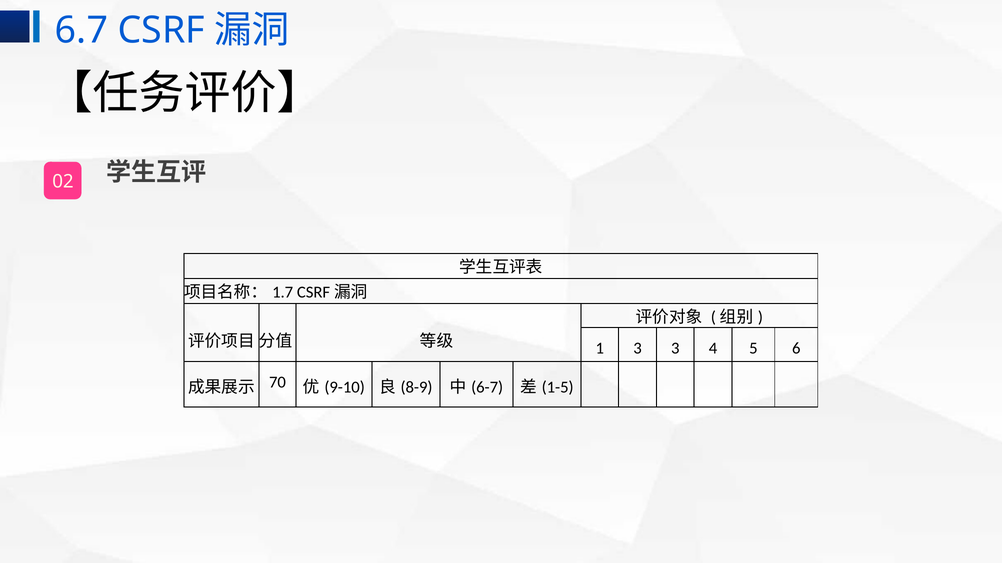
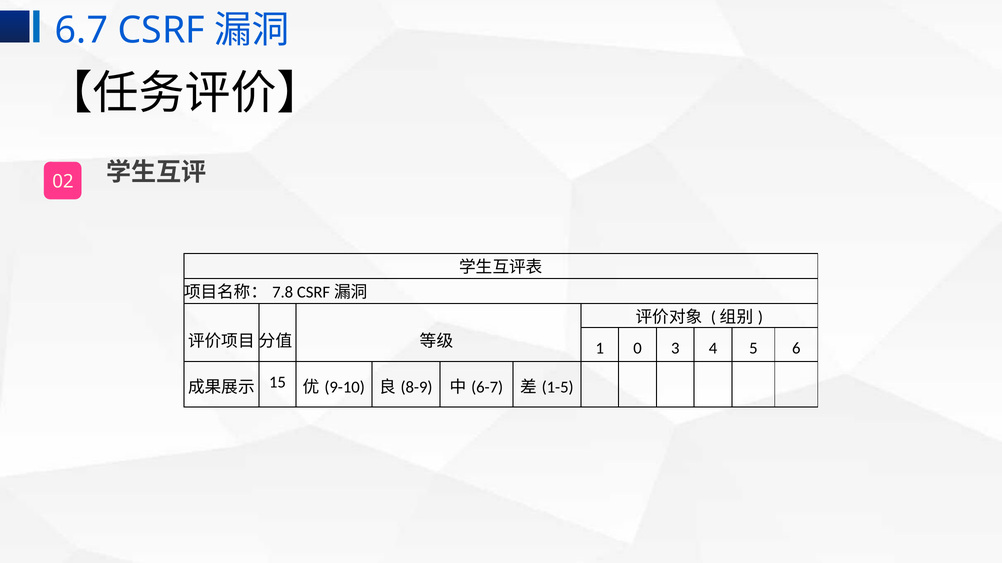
1.7: 1.7 -> 7.8 (283, 293)
1 3: 3 -> 0 (638, 349)
70: 70 -> 15 (277, 383)
